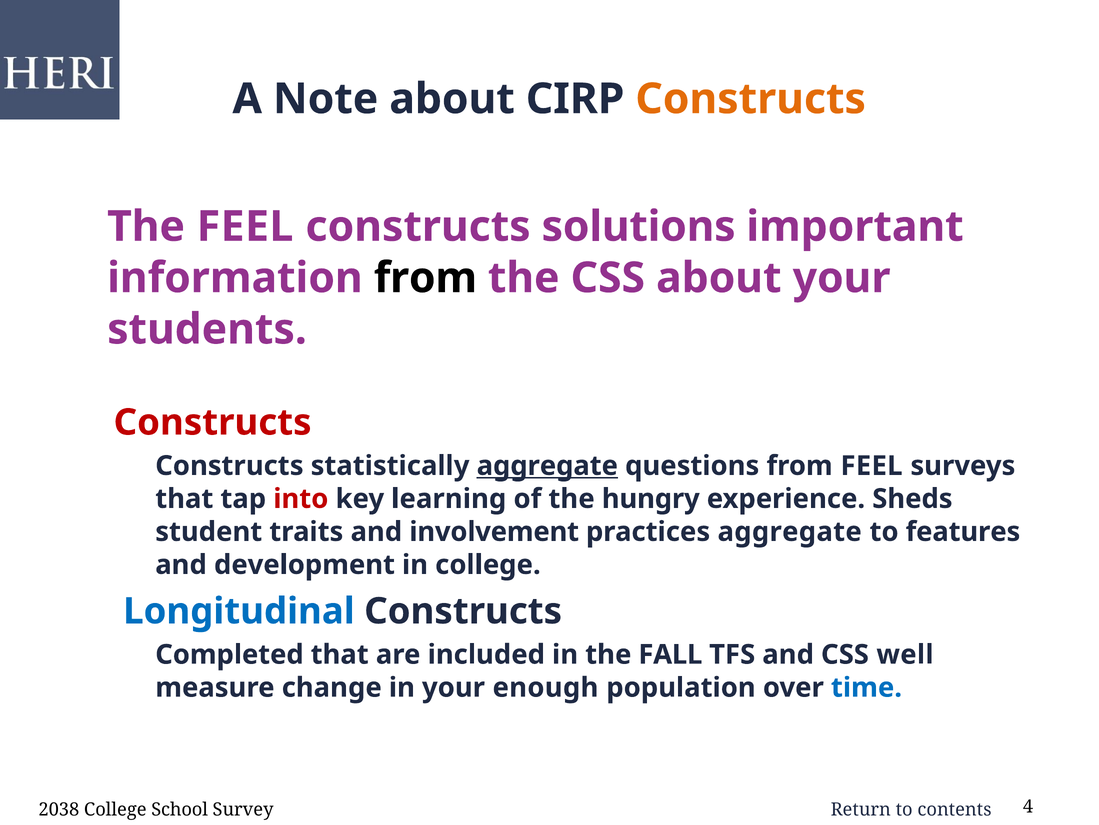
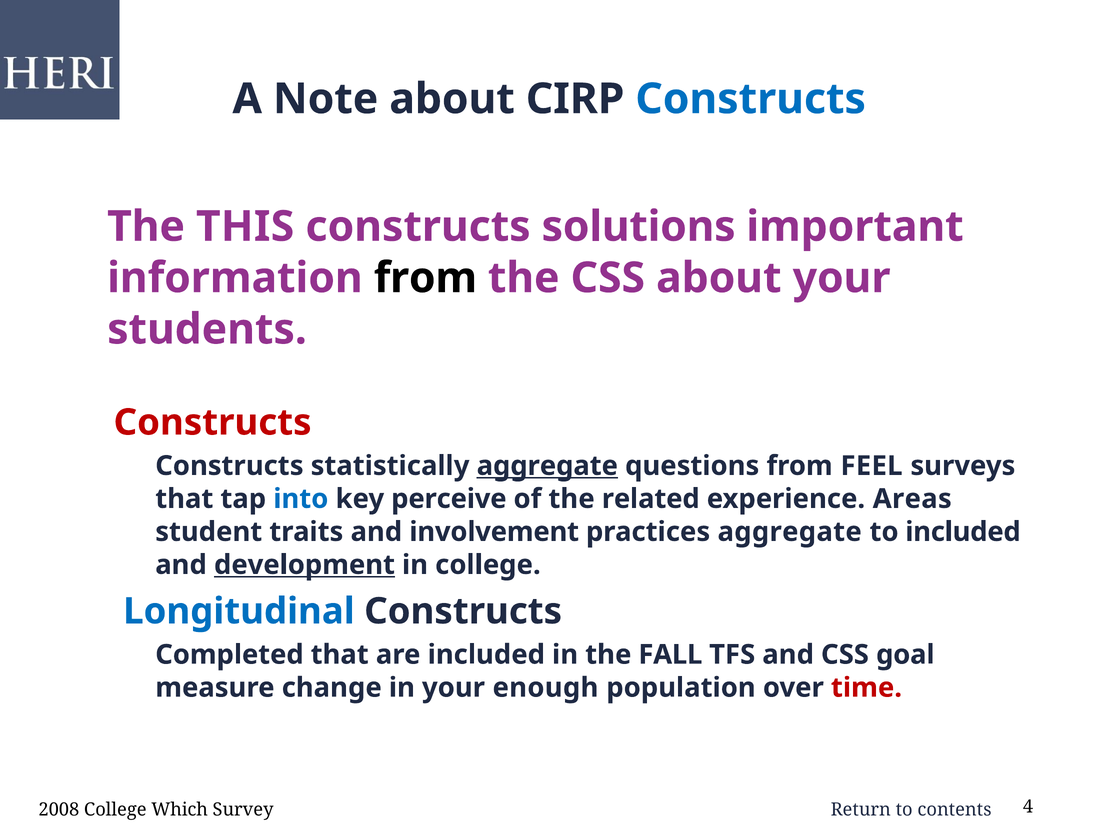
Constructs colour: orange -> blue (751, 99)
The FEEL: FEEL -> THIS (245, 226)
into colour: red -> blue (301, 498)
learning: learning -> perceive (449, 498)
hungry: hungry -> related (651, 498)
Sheds: Sheds -> Areas (912, 498)
to features: features -> included (963, 531)
development underline: none -> present (304, 564)
well: well -> goal (905, 654)
time colour: blue -> red (866, 687)
2038: 2038 -> 2008 (59, 809)
School: School -> Which (180, 809)
